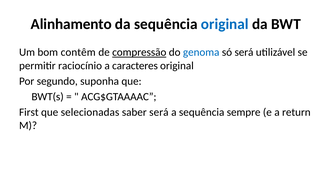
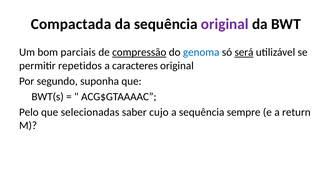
Alinhamento: Alinhamento -> Compactada (71, 24)
original colour: blue -> purple (225, 24)
contêm: contêm -> parciais (78, 52)
será underline: none -> present (244, 52)
raciocínio: raciocínio -> repetidos (80, 66)
First: First -> Pelo (29, 112)
saber será: será -> cujo (159, 112)
